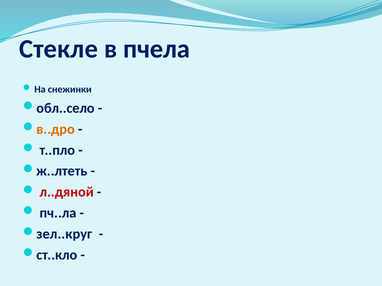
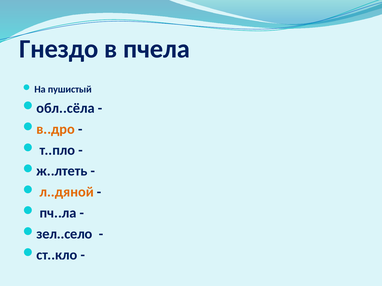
Стекле: Стекле -> Гнездо (59, 49)
снежинки: снежинки -> пушистый (70, 89)
обл..село: обл..село -> обл..сёла (66, 108)
л..дяной colour: red -> orange (67, 192)
зел..круг: зел..круг -> зел..село (64, 234)
